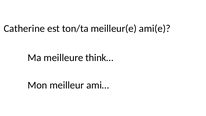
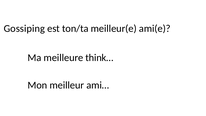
Catherine: Catherine -> Gossiping (24, 29)
